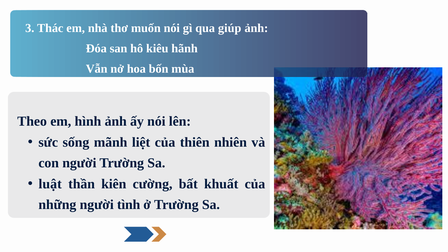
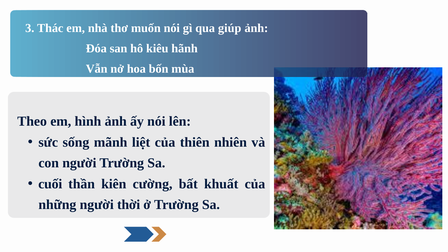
luật: luật -> cuối (50, 184)
tình: tình -> thời (129, 205)
